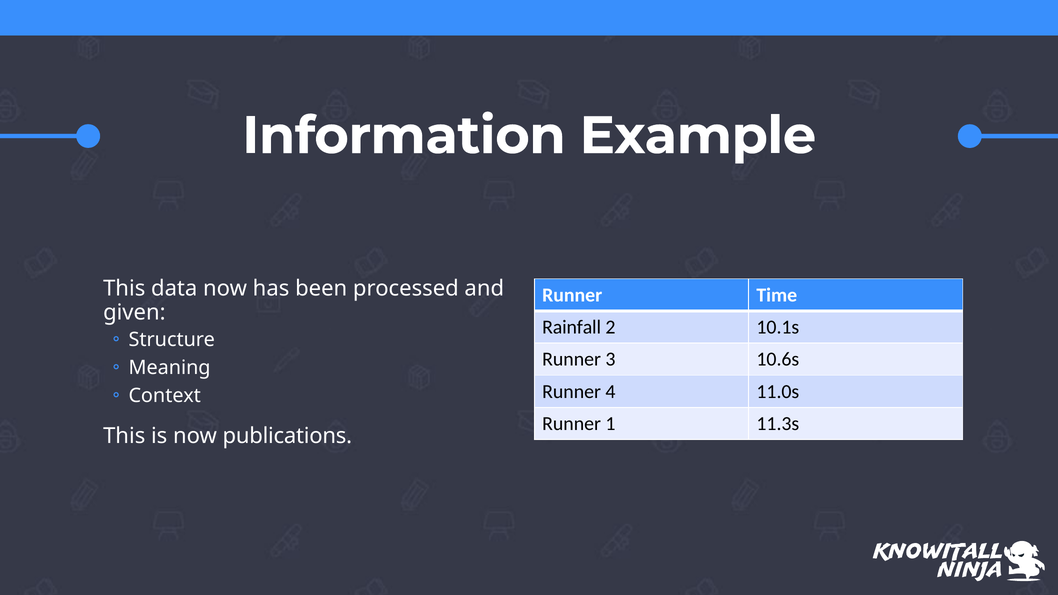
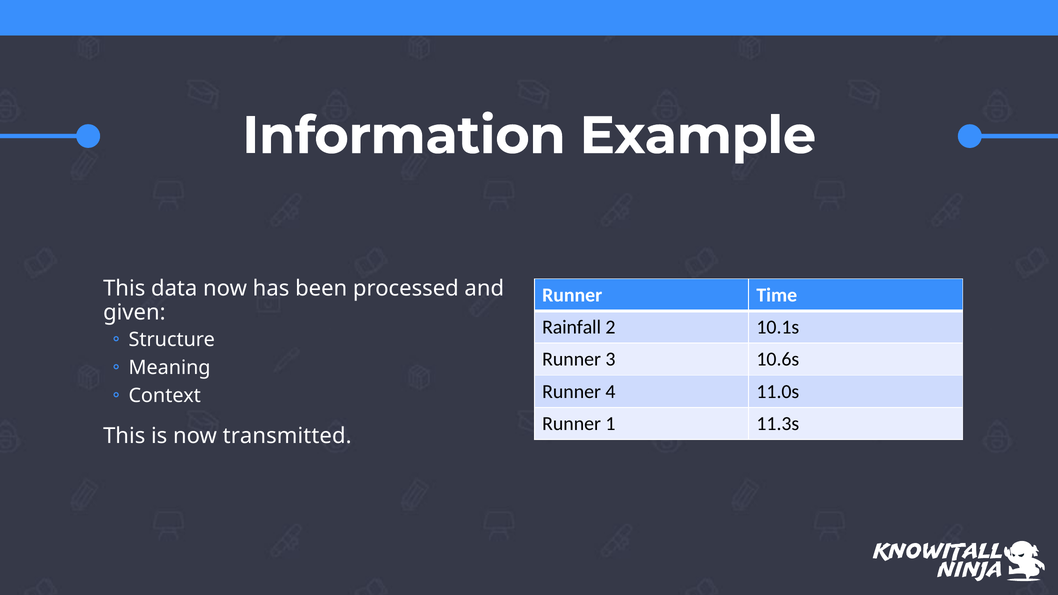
publications: publications -> transmitted (287, 436)
